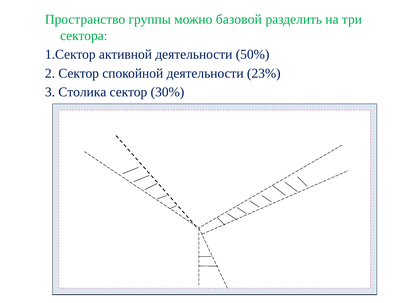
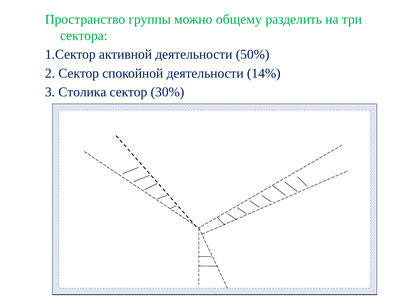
базовой: базовой -> общему (239, 19)
23%: 23% -> 14% (264, 73)
